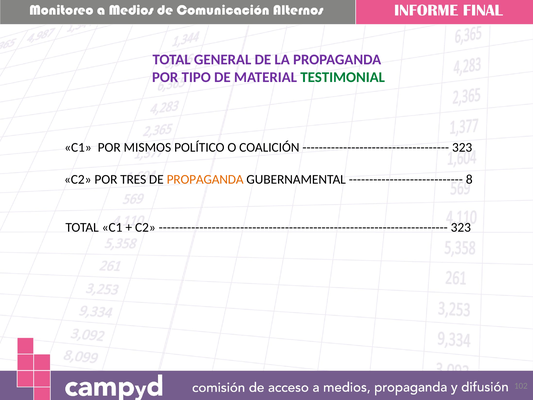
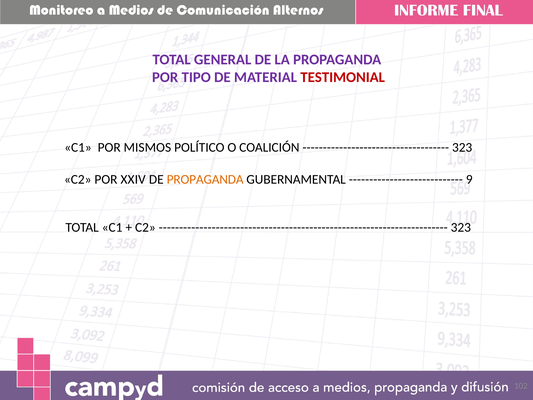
TESTIMONIAL colour: green -> red (343, 77)
TRES: TRES -> XXIV (133, 179)
8: 8 -> 9 (469, 179)
